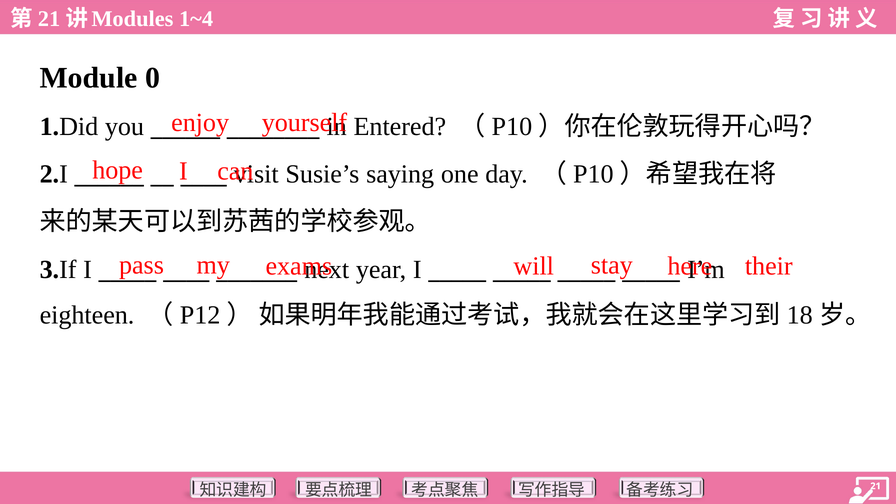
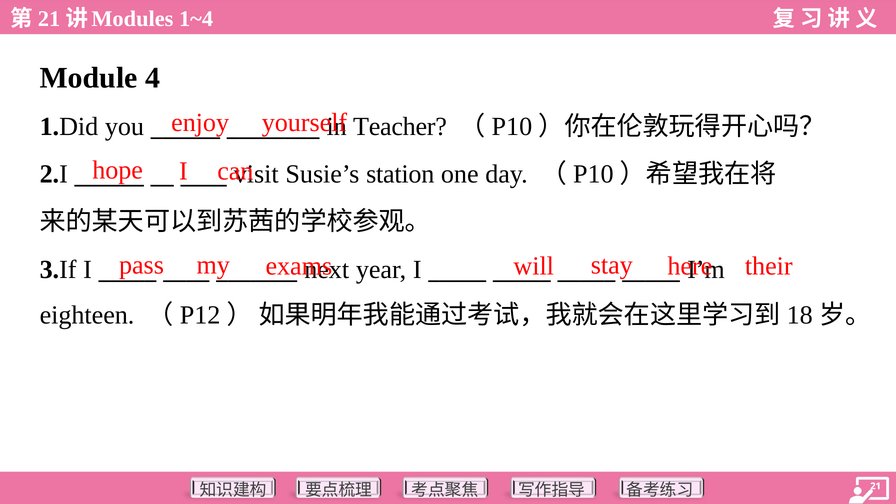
0: 0 -> 4 (153, 78)
Entered: Entered -> Teacher (400, 127)
saying: saying -> station (400, 174)
